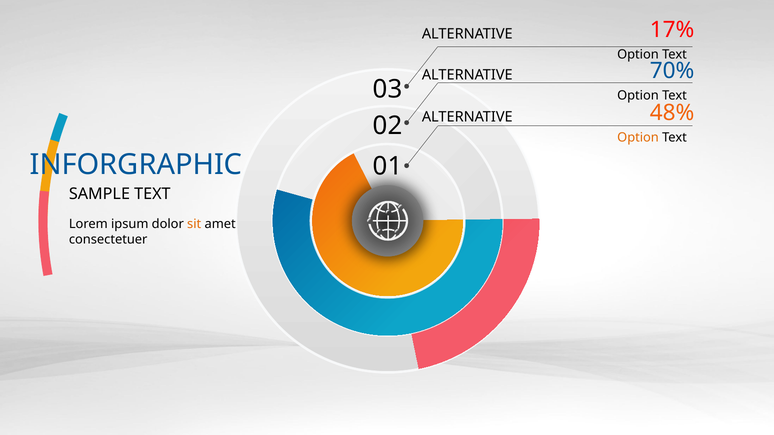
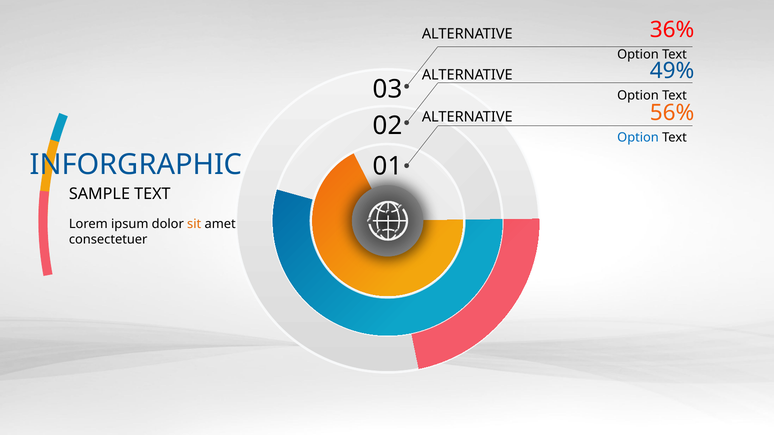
17%: 17% -> 36% (672, 30)
70%: 70% -> 49% (672, 71)
48%: 48% -> 56% (672, 113)
Option colour: orange -> blue (638, 138)
